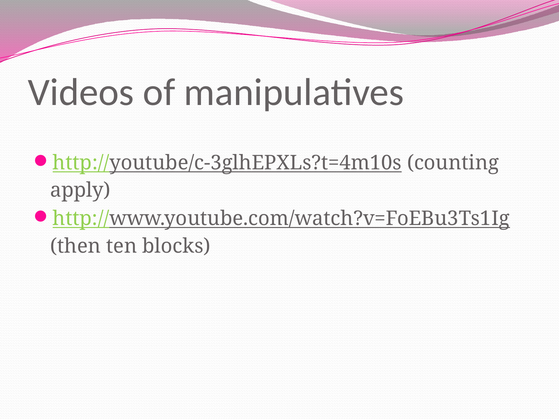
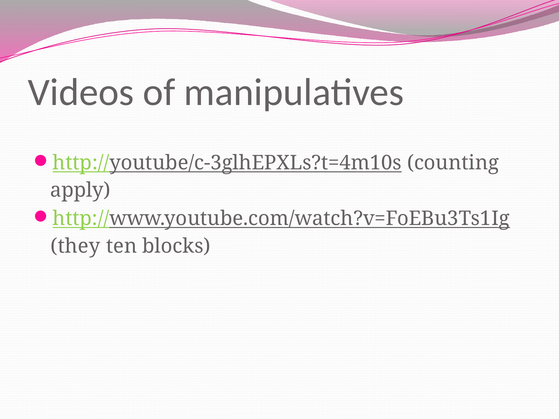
then: then -> they (75, 246)
